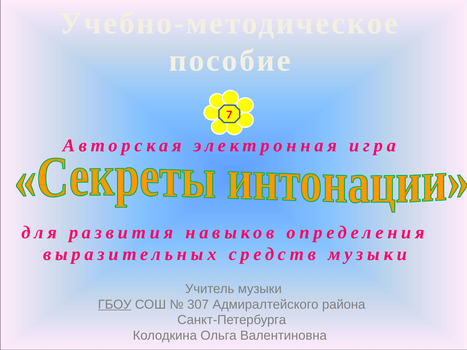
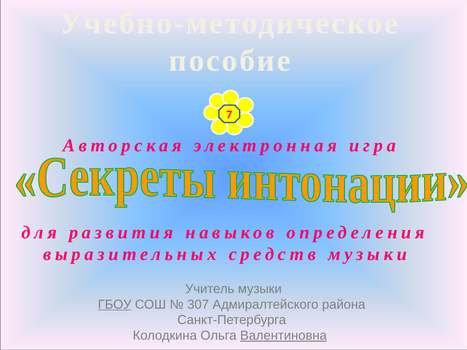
Валентиновна underline: none -> present (283, 336)
